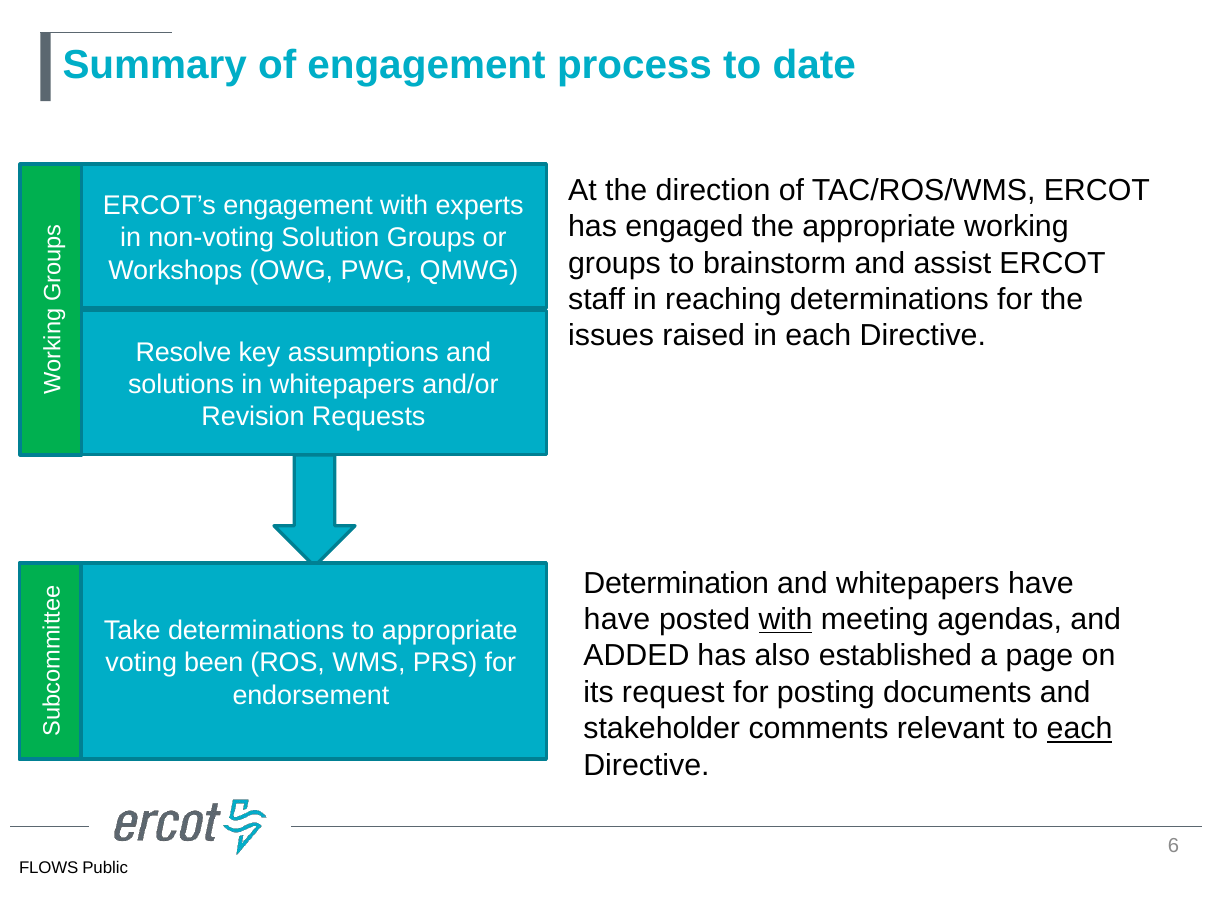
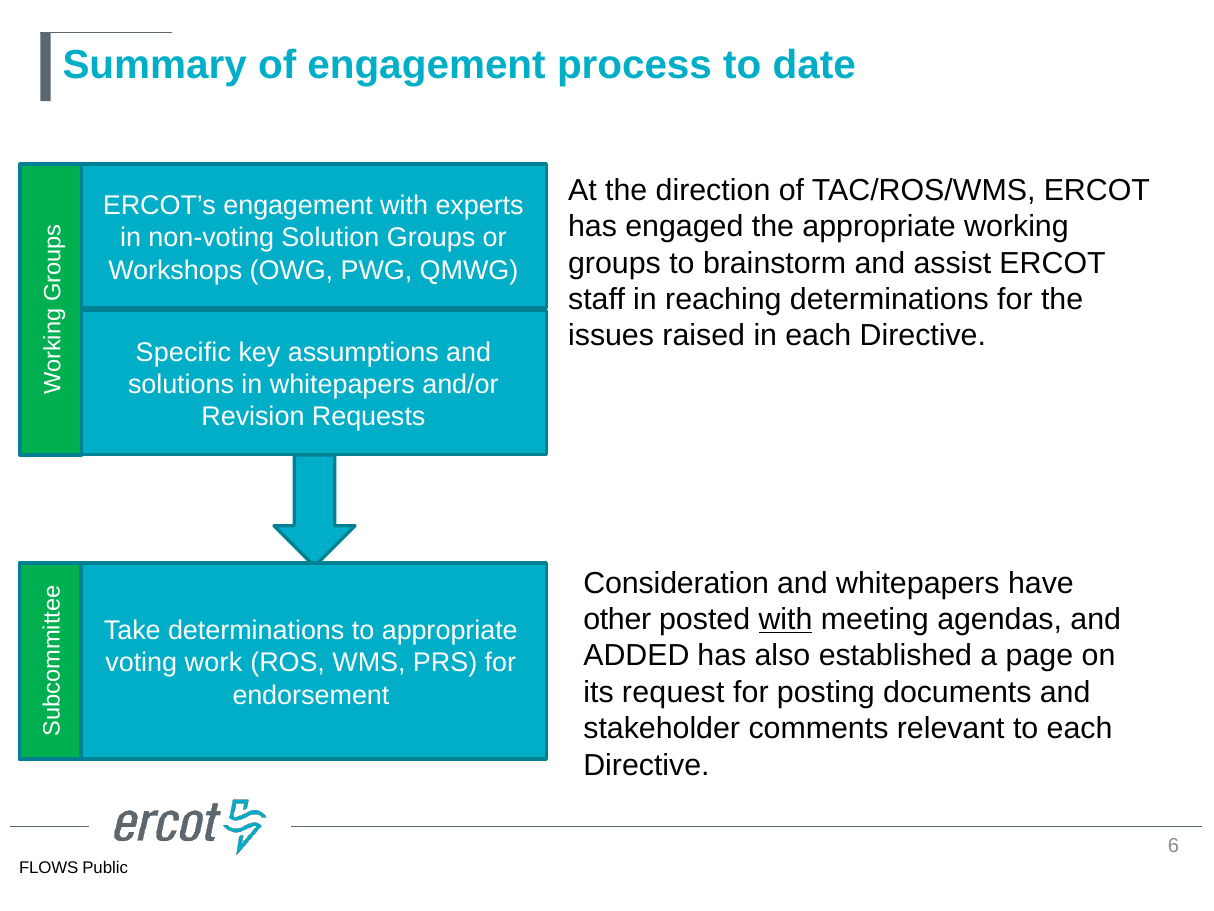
Resolve: Resolve -> Specific (183, 352)
Determination: Determination -> Consideration (676, 583)
have: have -> other (617, 619)
been: been -> work (214, 663)
each underline: present -> none (1080, 728)
